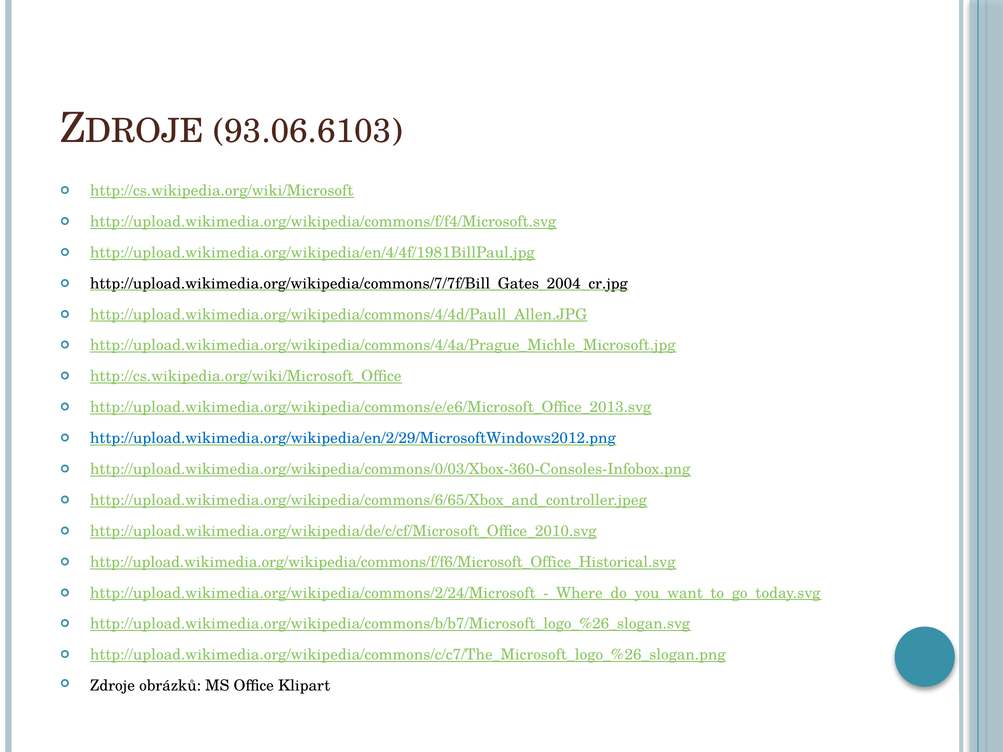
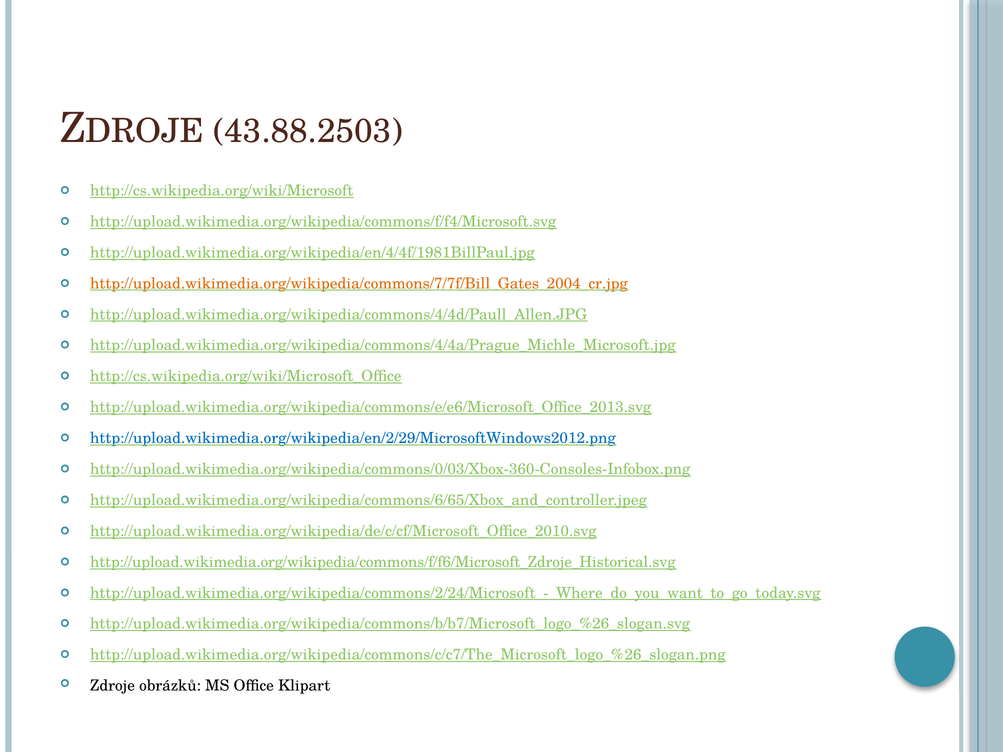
93.06.6103: 93.06.6103 -> 43.88.2503 (308, 131)
http://upload.wikimedia.org/wikipedia/commons/7/7f/Bill_Gates_2004_cr.jpg colour: black -> orange (359, 284)
http://upload.wikimedia.org/wikipedia/commons/f/f6/Microsoft_Office_Historical.svg: http://upload.wikimedia.org/wikipedia/commons/f/f6/Microsoft_Office_Historical.svg -> http://upload.wikimedia.org/wikipedia/commons/f/f6/Microsoft_Zdroje_Historical.svg (383, 562)
